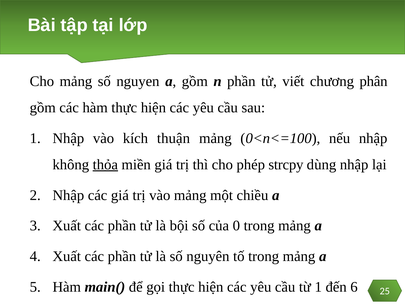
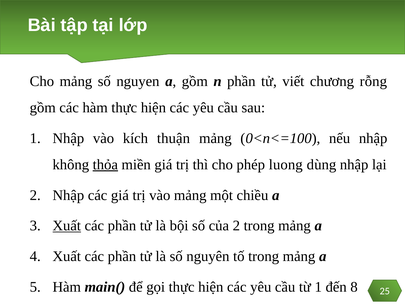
phân: phân -> rỗng (373, 81)
strcpy: strcpy -> luong (286, 164)
Xuất underline: none -> present (67, 226)
của 0: 0 -> 2 (236, 226)
6: 6 -> 8 (354, 287)
